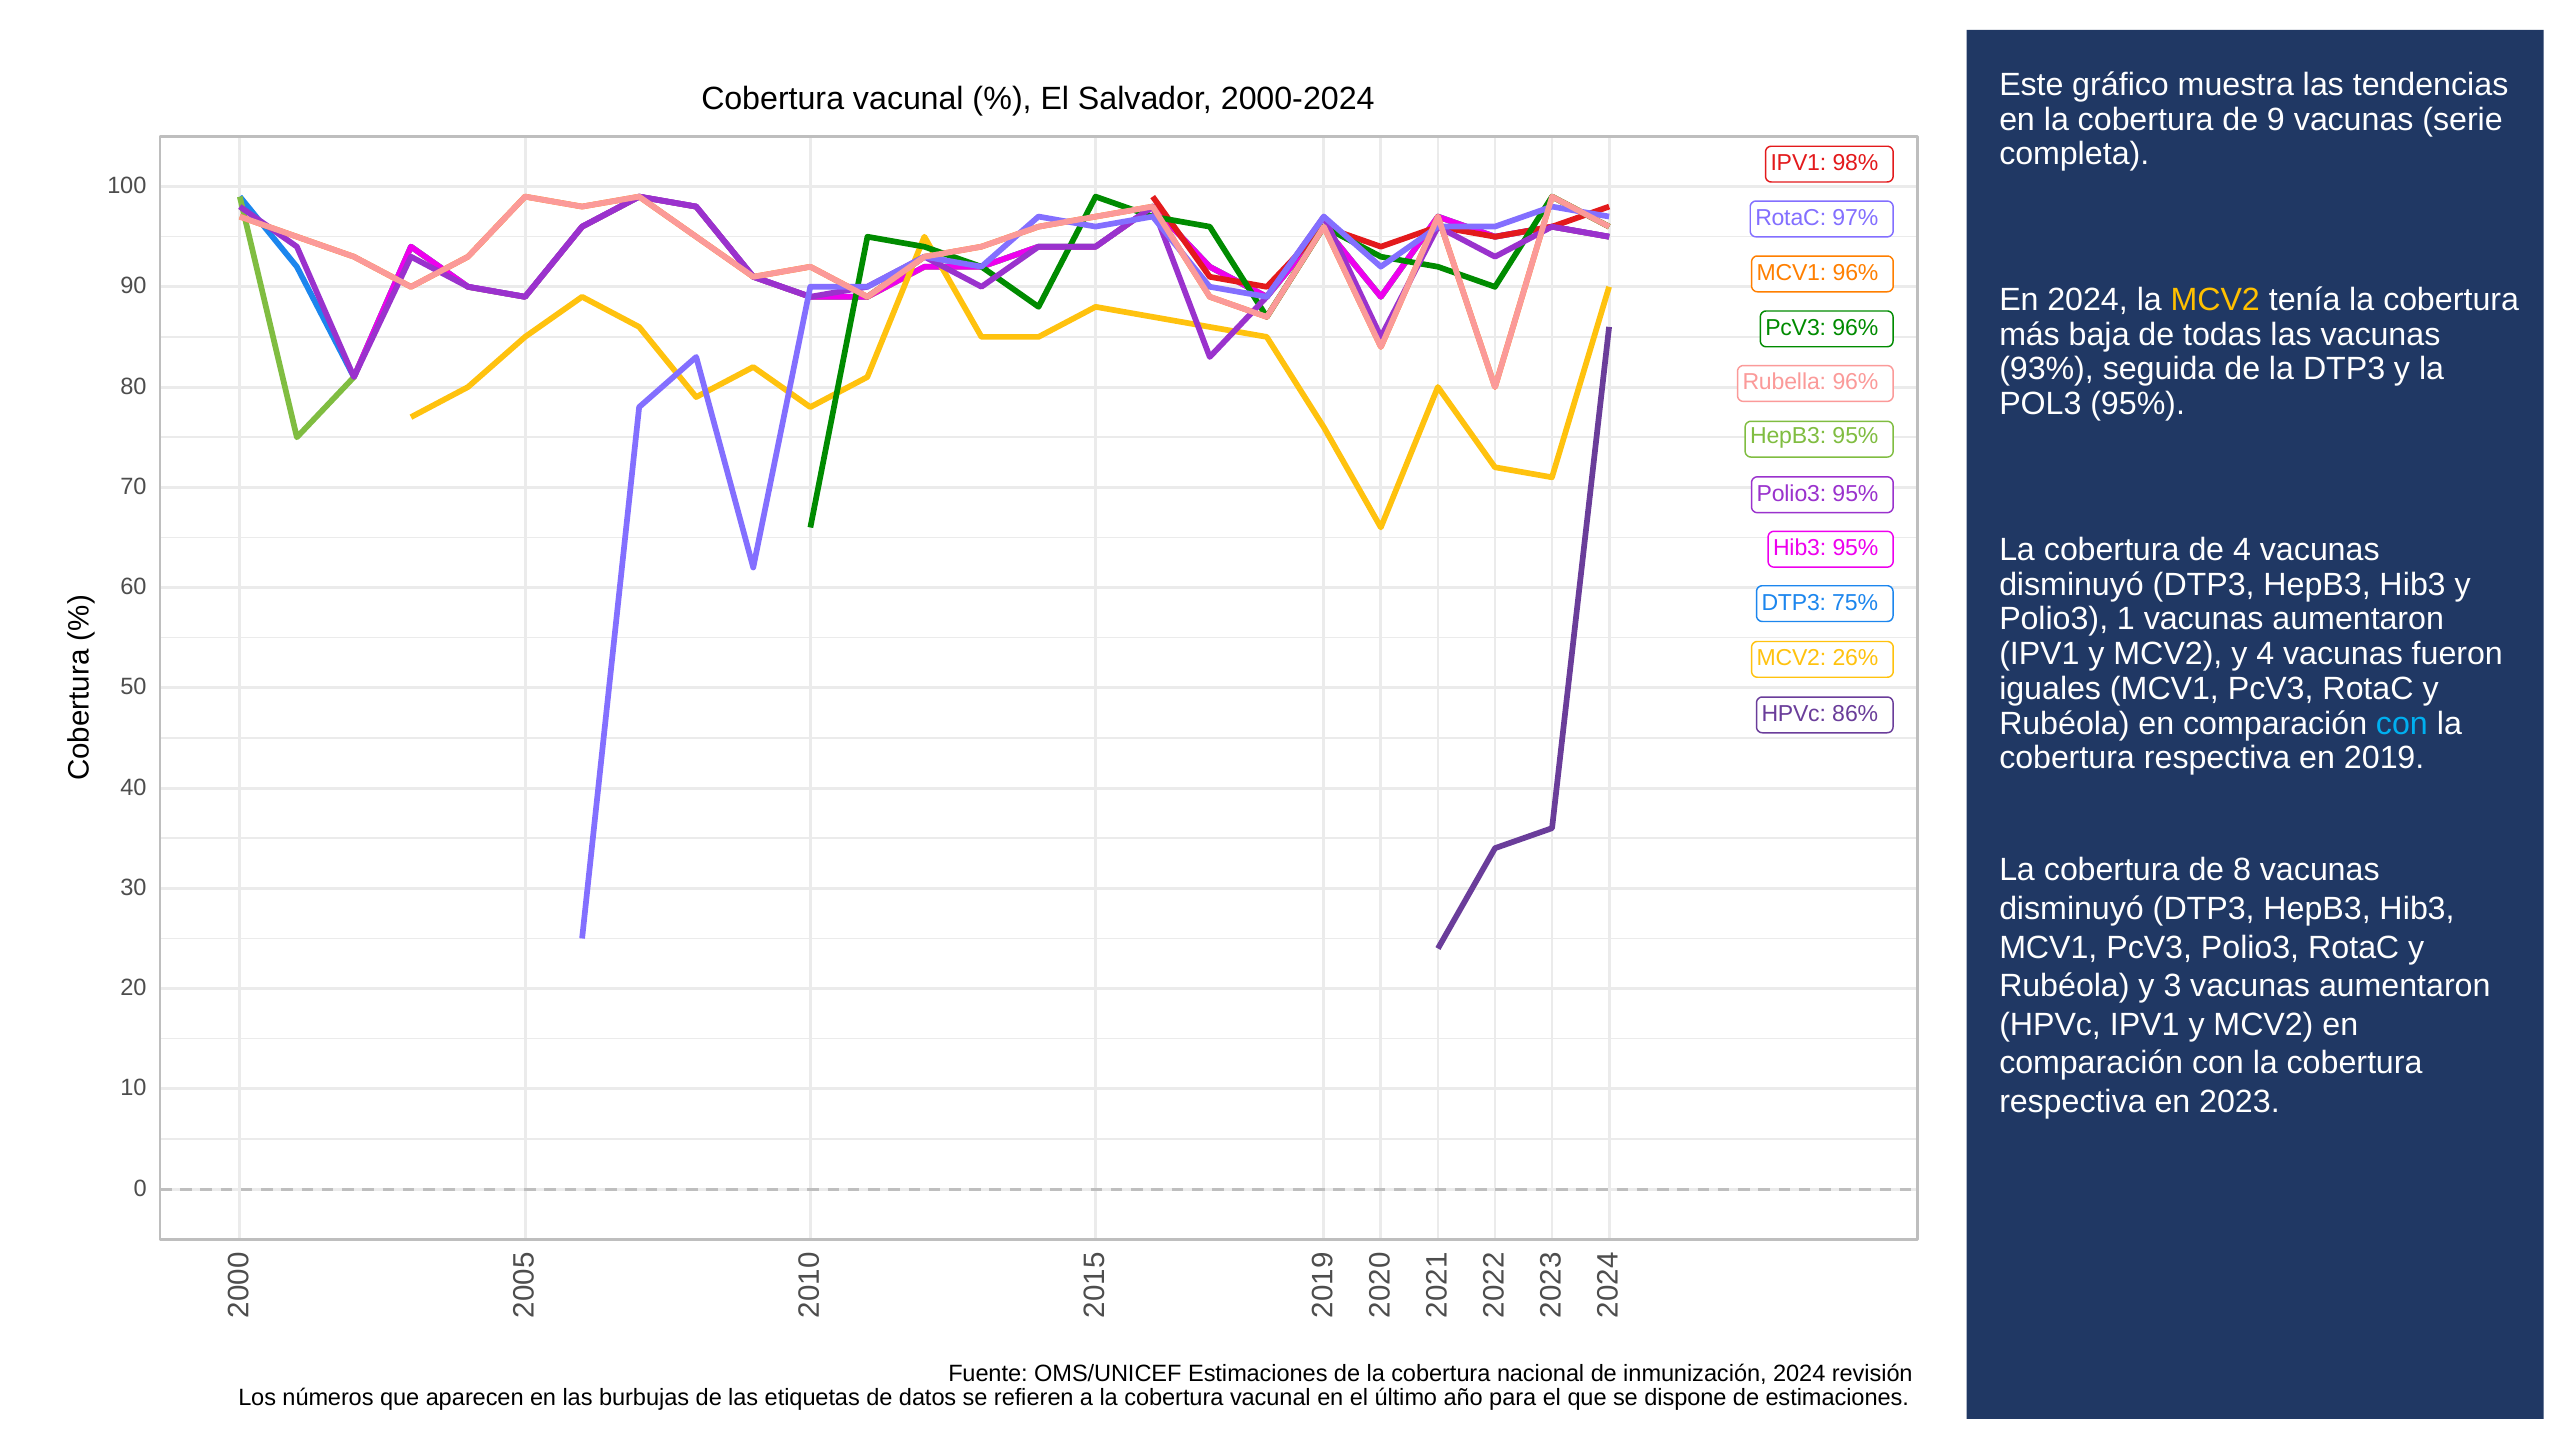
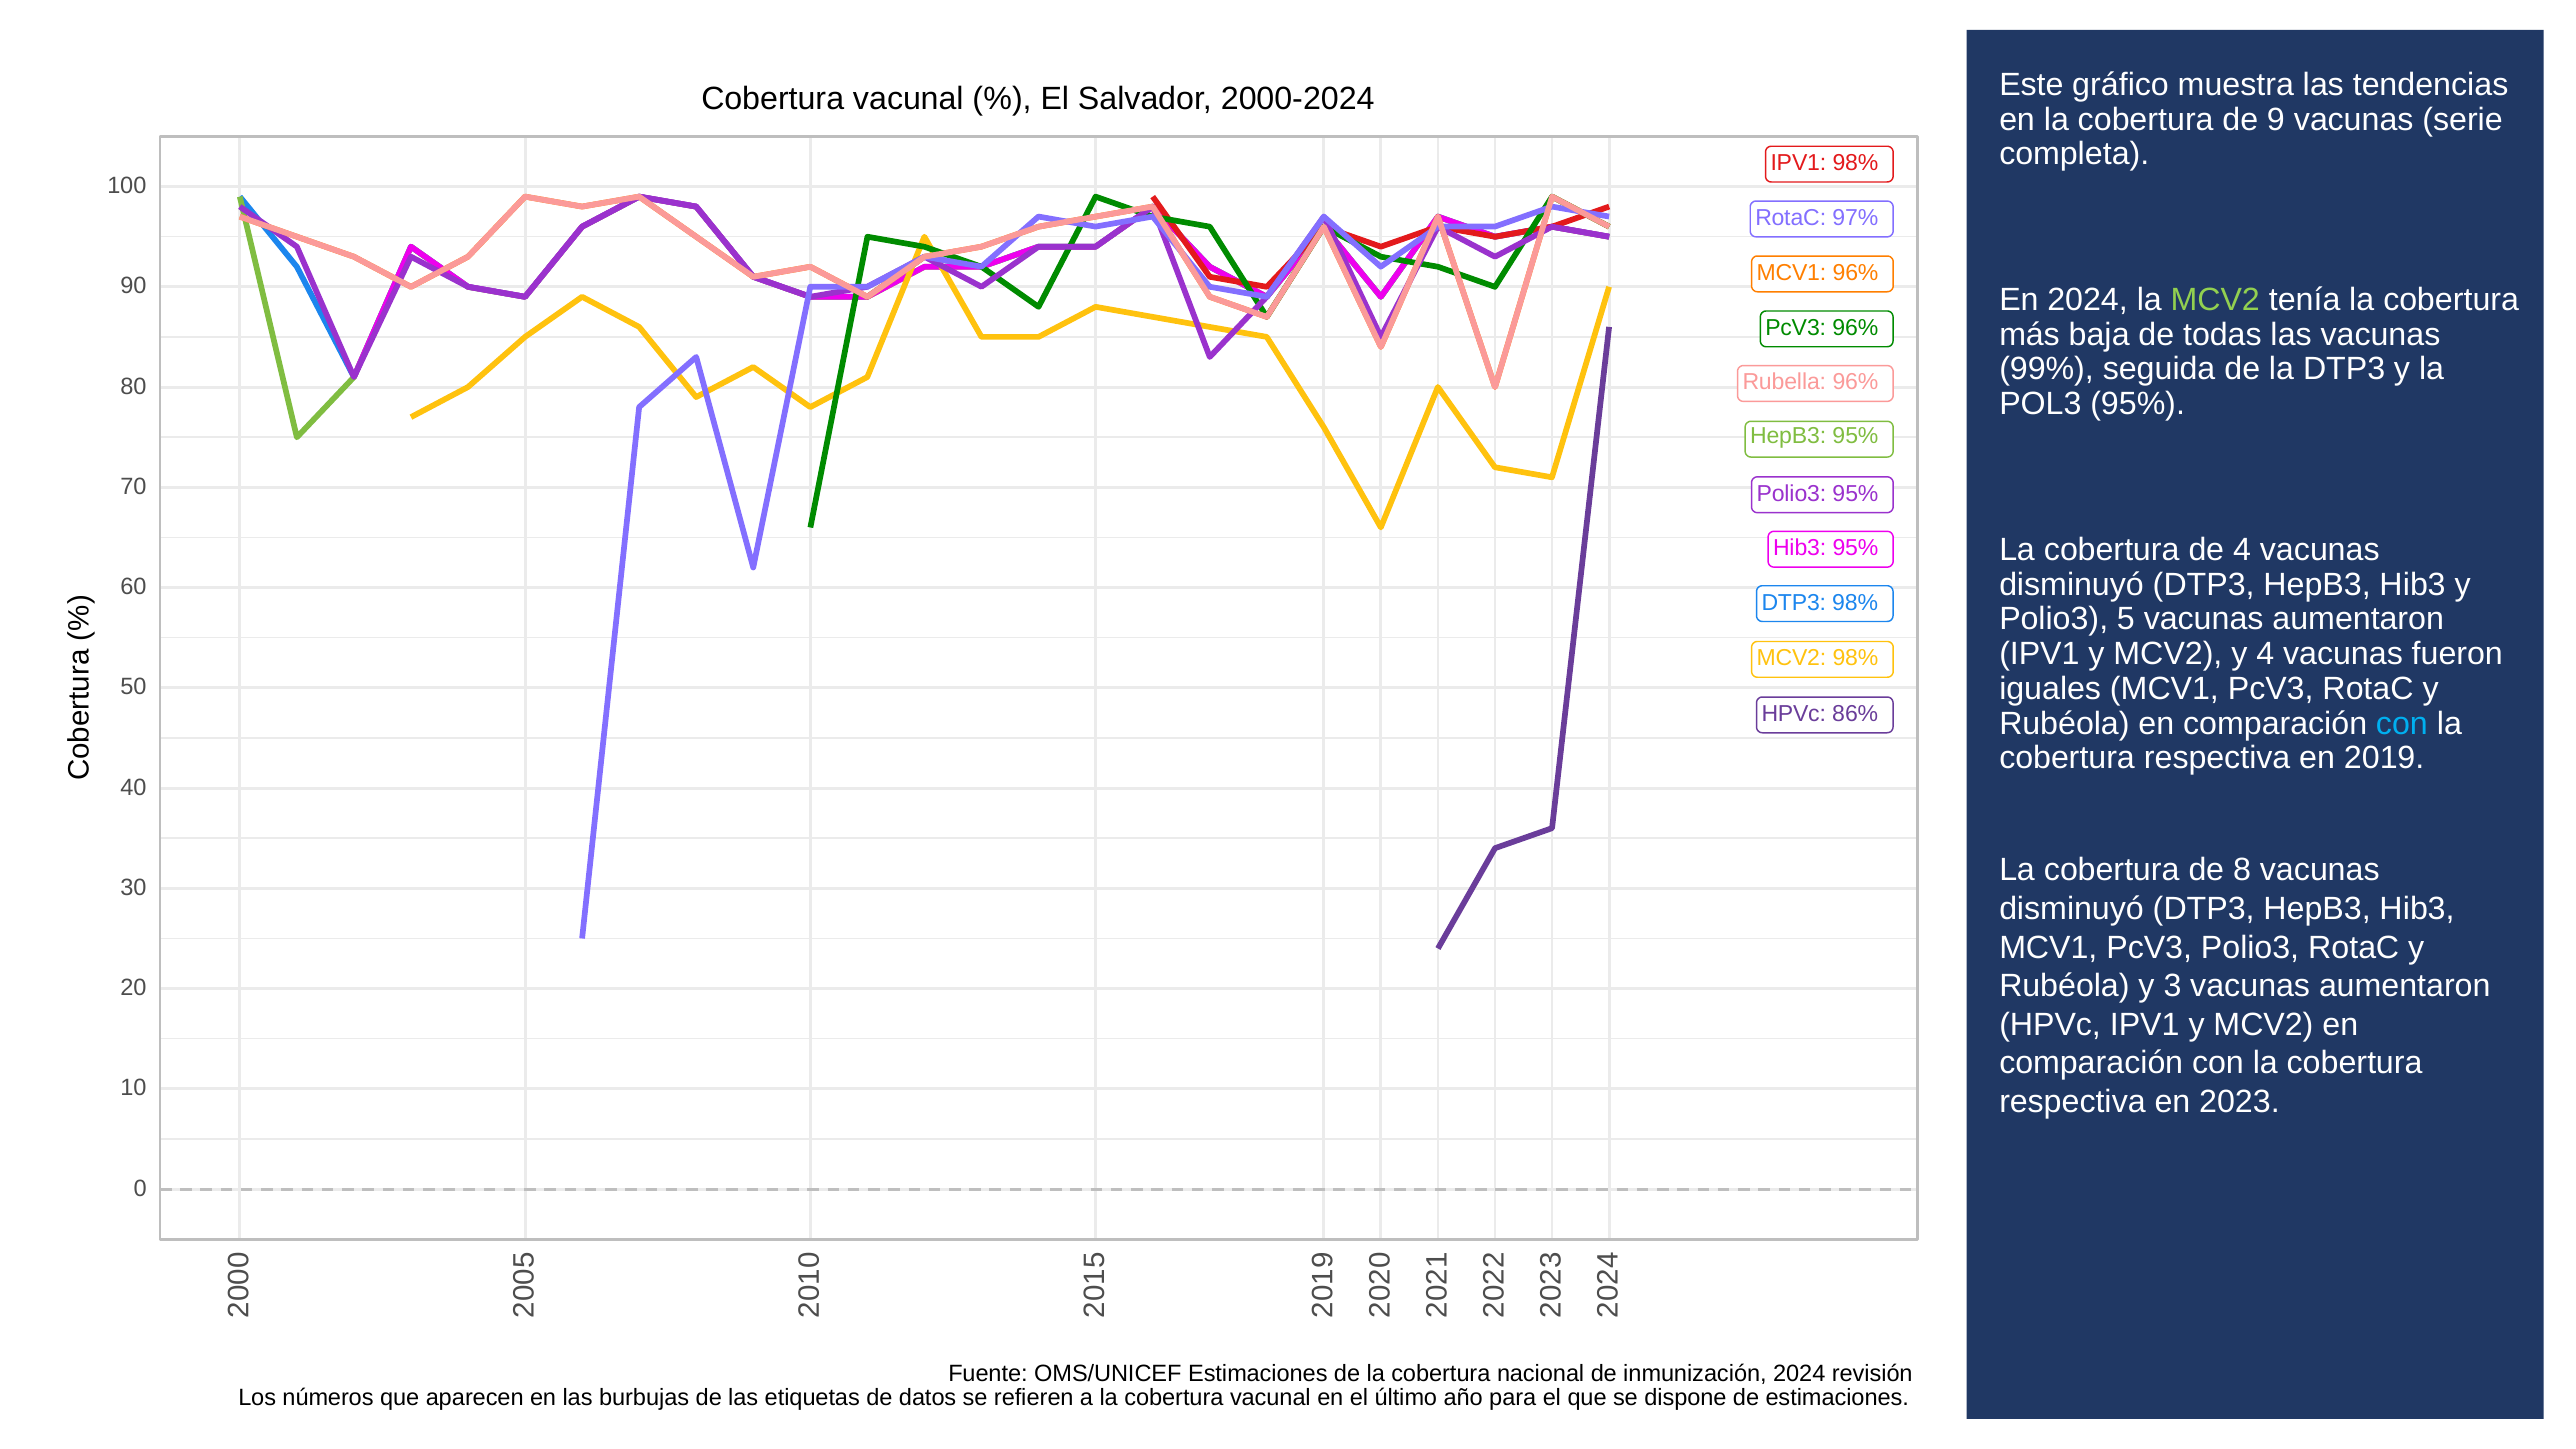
MCV2 colour: yellow -> light green (2215, 300)
93%: 93% -> 99% (2047, 369)
DTP3 75%: 75% -> 98% (1855, 602)
Polio3 1: 1 -> 5 (2126, 619)
MCV2 26%: 26% -> 98% (1855, 658)
